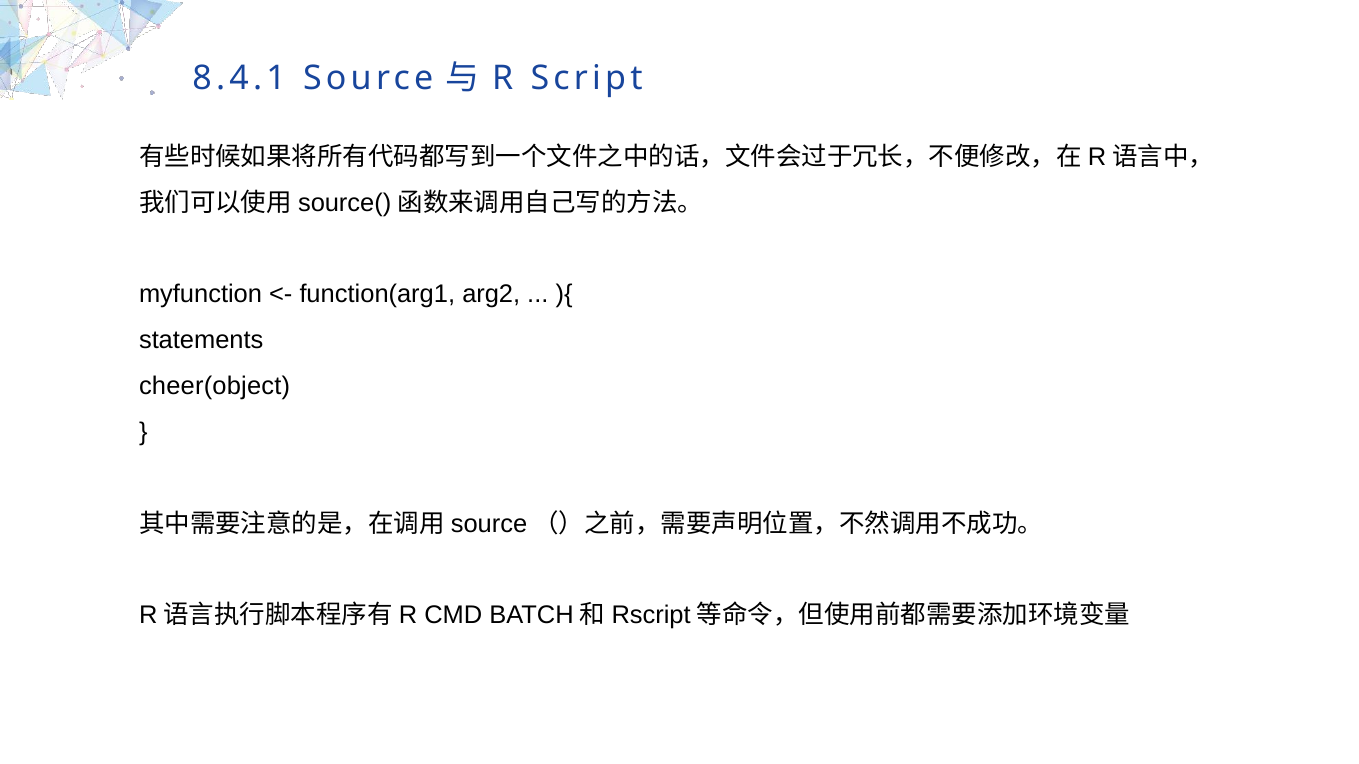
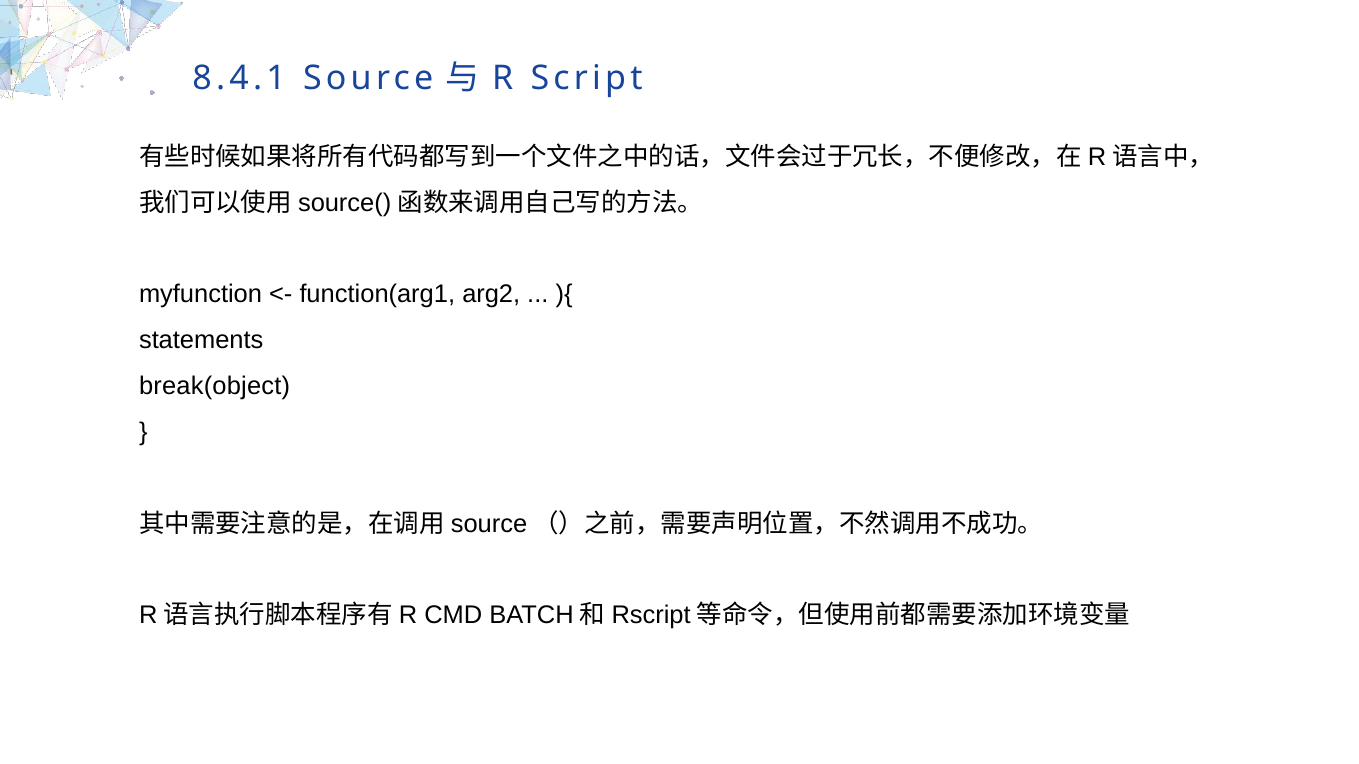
cheer(object: cheer(object -> break(object (215, 386)
